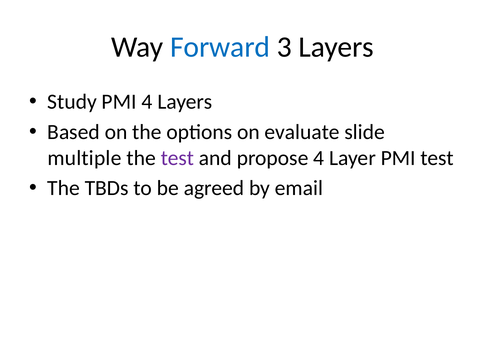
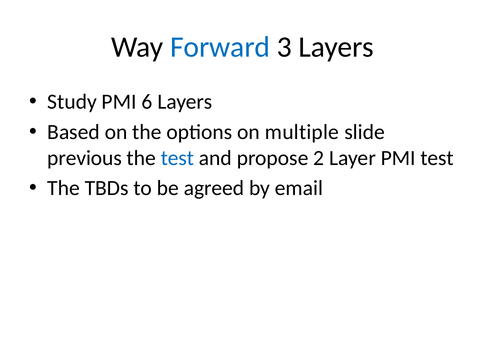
PMI 4: 4 -> 6 (147, 102)
evaluate: evaluate -> multiple (302, 132)
multiple: multiple -> previous (85, 158)
test colour: purple -> blue (177, 158)
propose 4: 4 -> 2 (319, 158)
